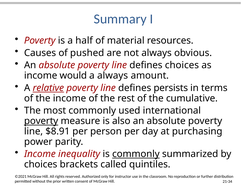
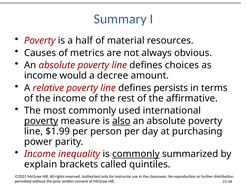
pushed: pushed -> metrics (87, 53)
a always: always -> decree (113, 76)
relative underline: present -> none (48, 88)
cumulative: cumulative -> affirmative (192, 98)
also underline: none -> present (121, 121)
$8.91: $8.91 -> $1.99 (58, 132)
choices: choices -> explain (41, 165)
